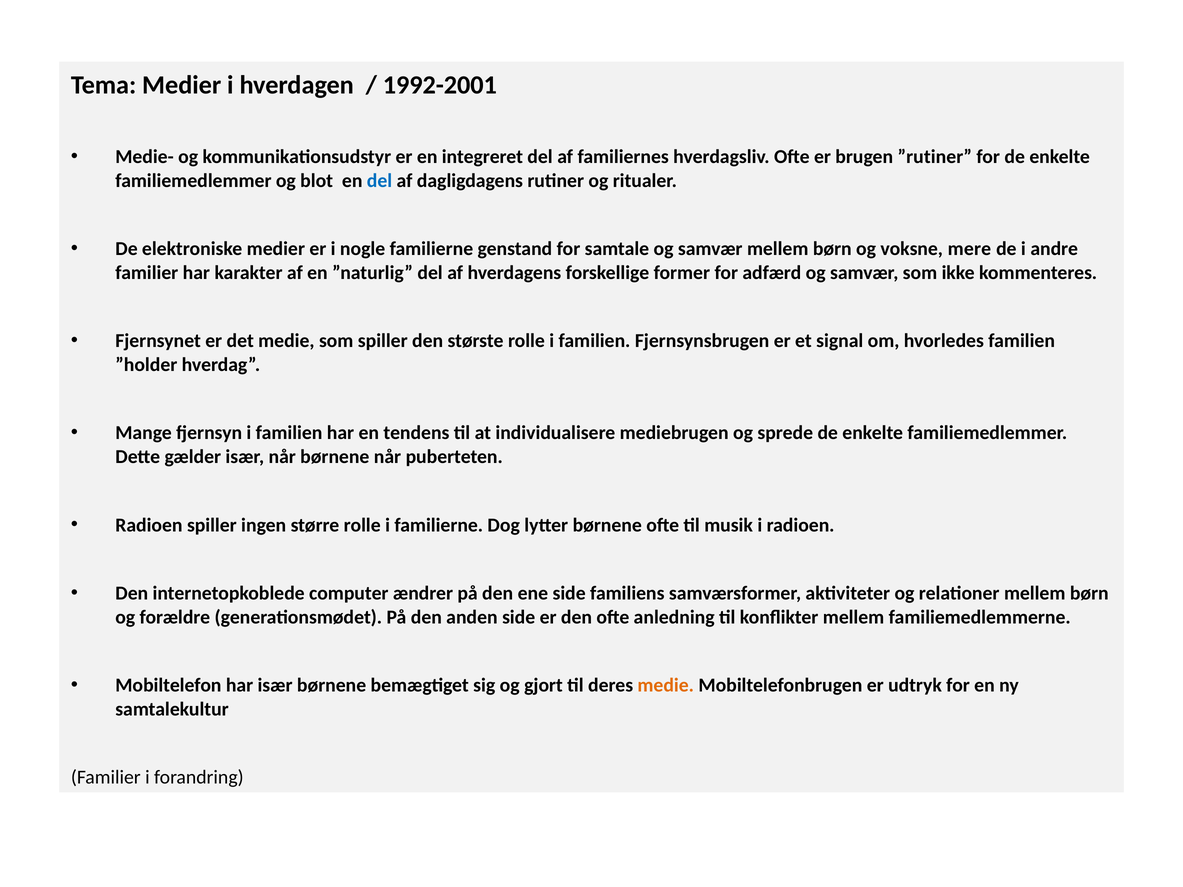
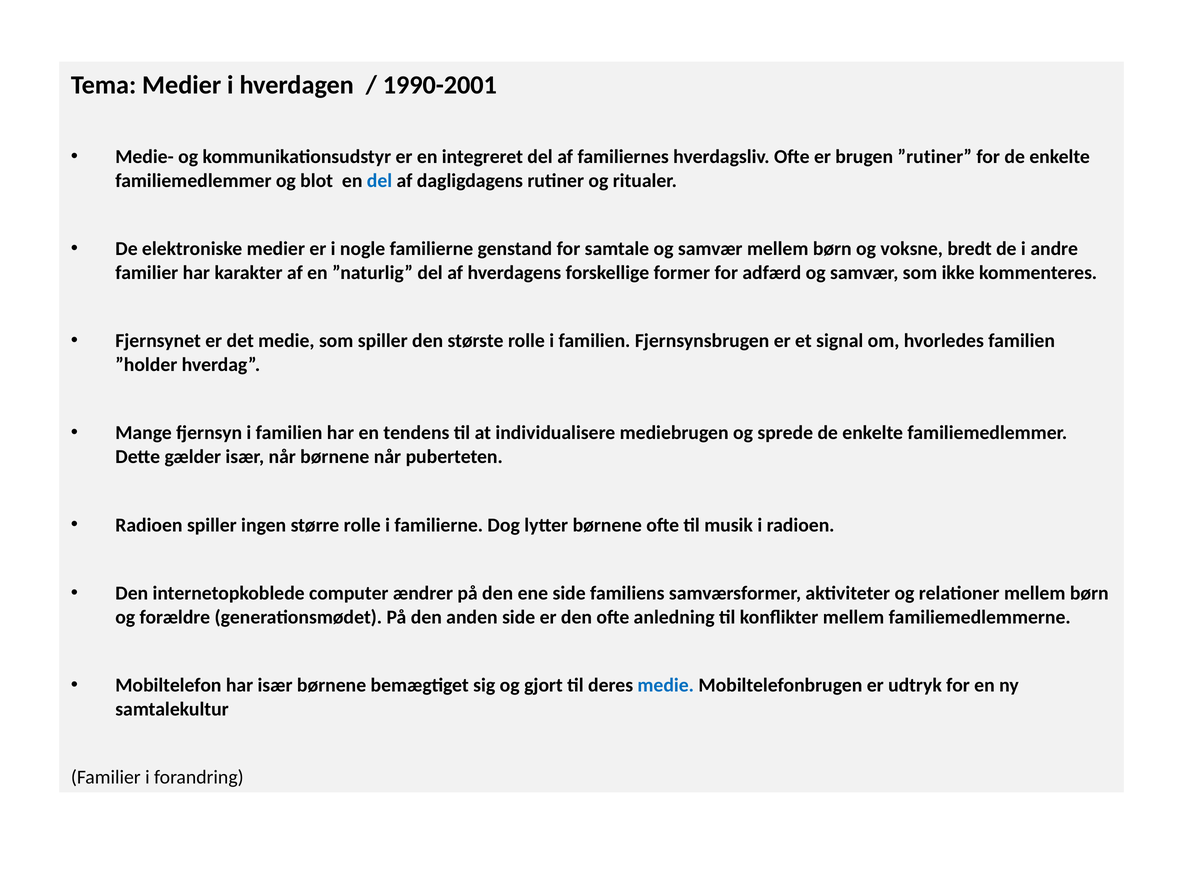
1992-2001: 1992-2001 -> 1990-2001 (440, 85)
mere: mere -> bredt (970, 249)
medie colour: orange -> blue (666, 686)
